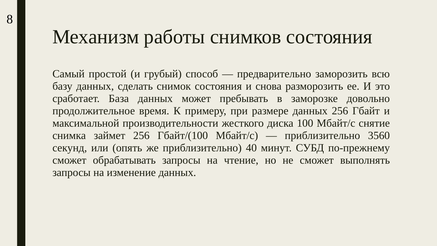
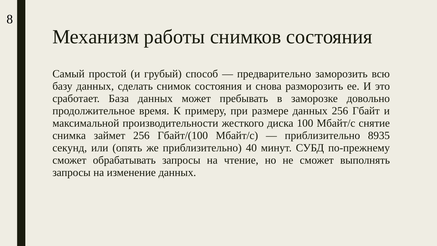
3560: 3560 -> 8935 (379, 135)
